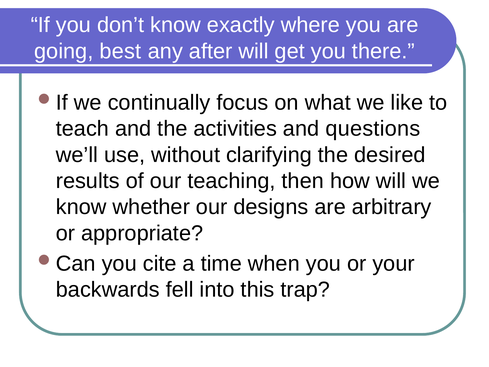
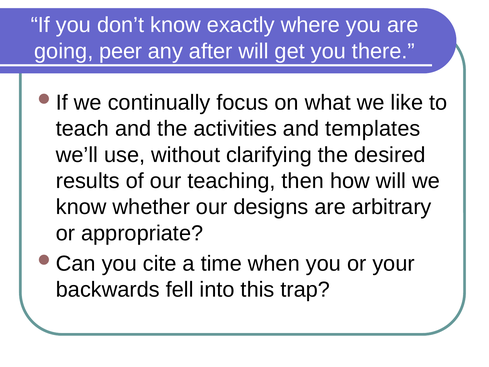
best: best -> peer (121, 51)
questions: questions -> templates (373, 129)
